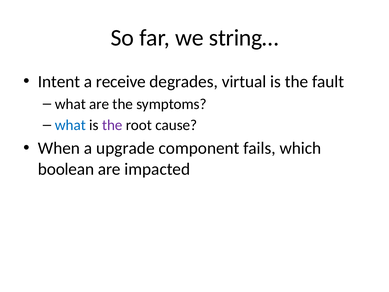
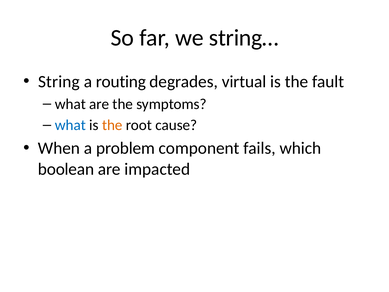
Intent: Intent -> String (59, 82)
receive: receive -> routing (121, 82)
the colour: purple -> orange (112, 125)
upgrade: upgrade -> problem (126, 148)
